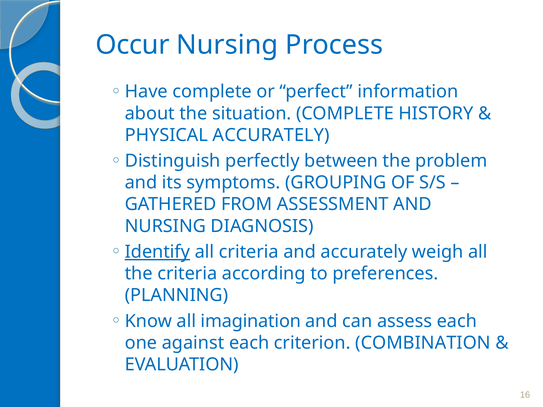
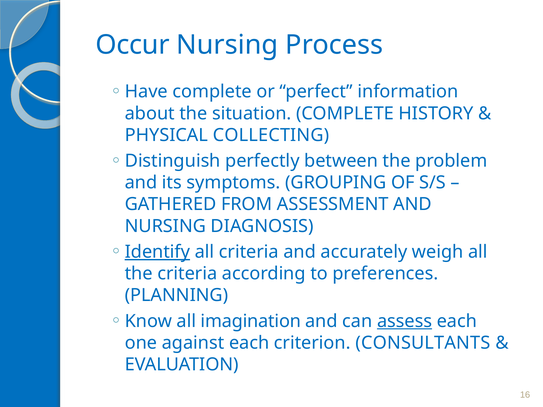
PHYSICAL ACCURATELY: ACCURATELY -> COLLECTING (271, 135)
assess underline: none -> present (405, 321)
COMBINATION: COMBINATION -> CONSULTANTS (423, 343)
